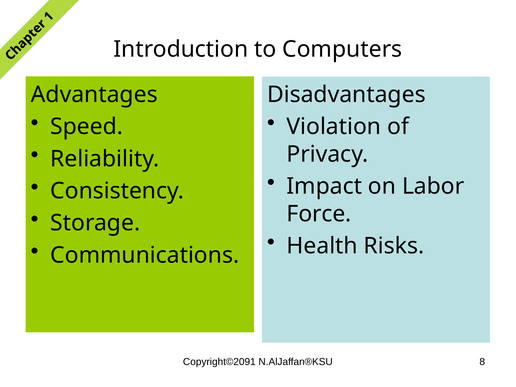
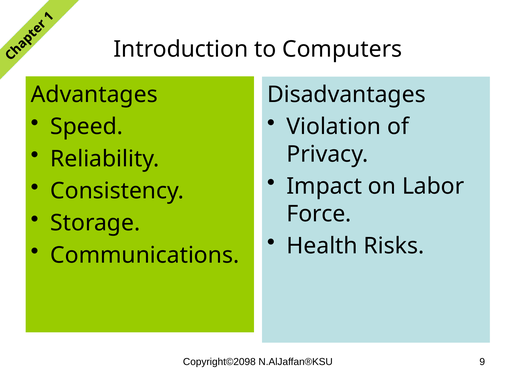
Copyright©2091: Copyright©2091 -> Copyright©2098 (219, 362)
8: 8 -> 9 (482, 362)
